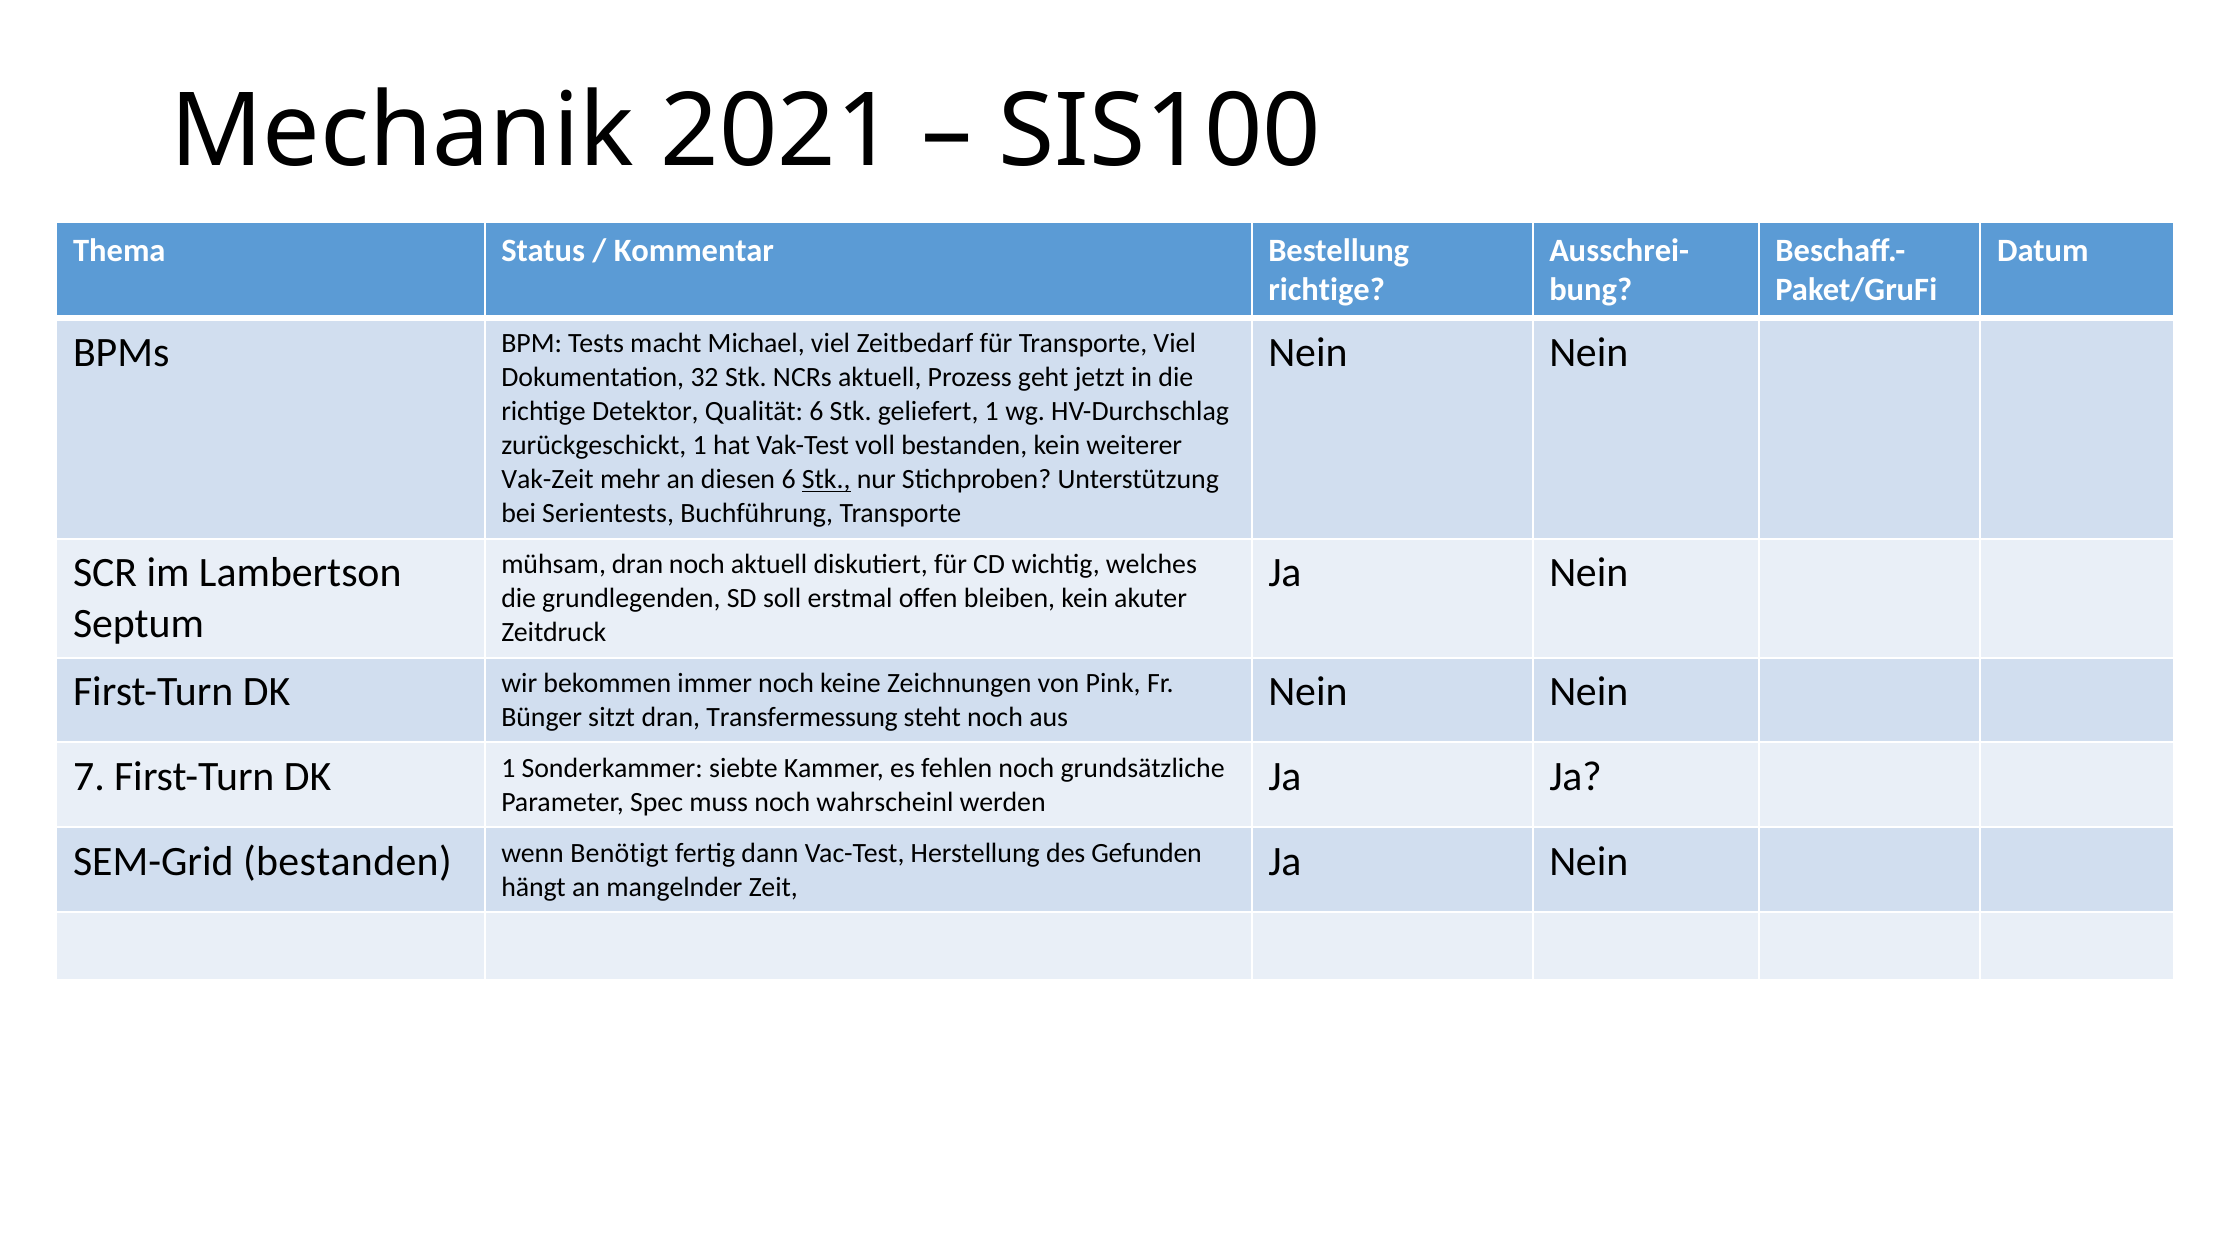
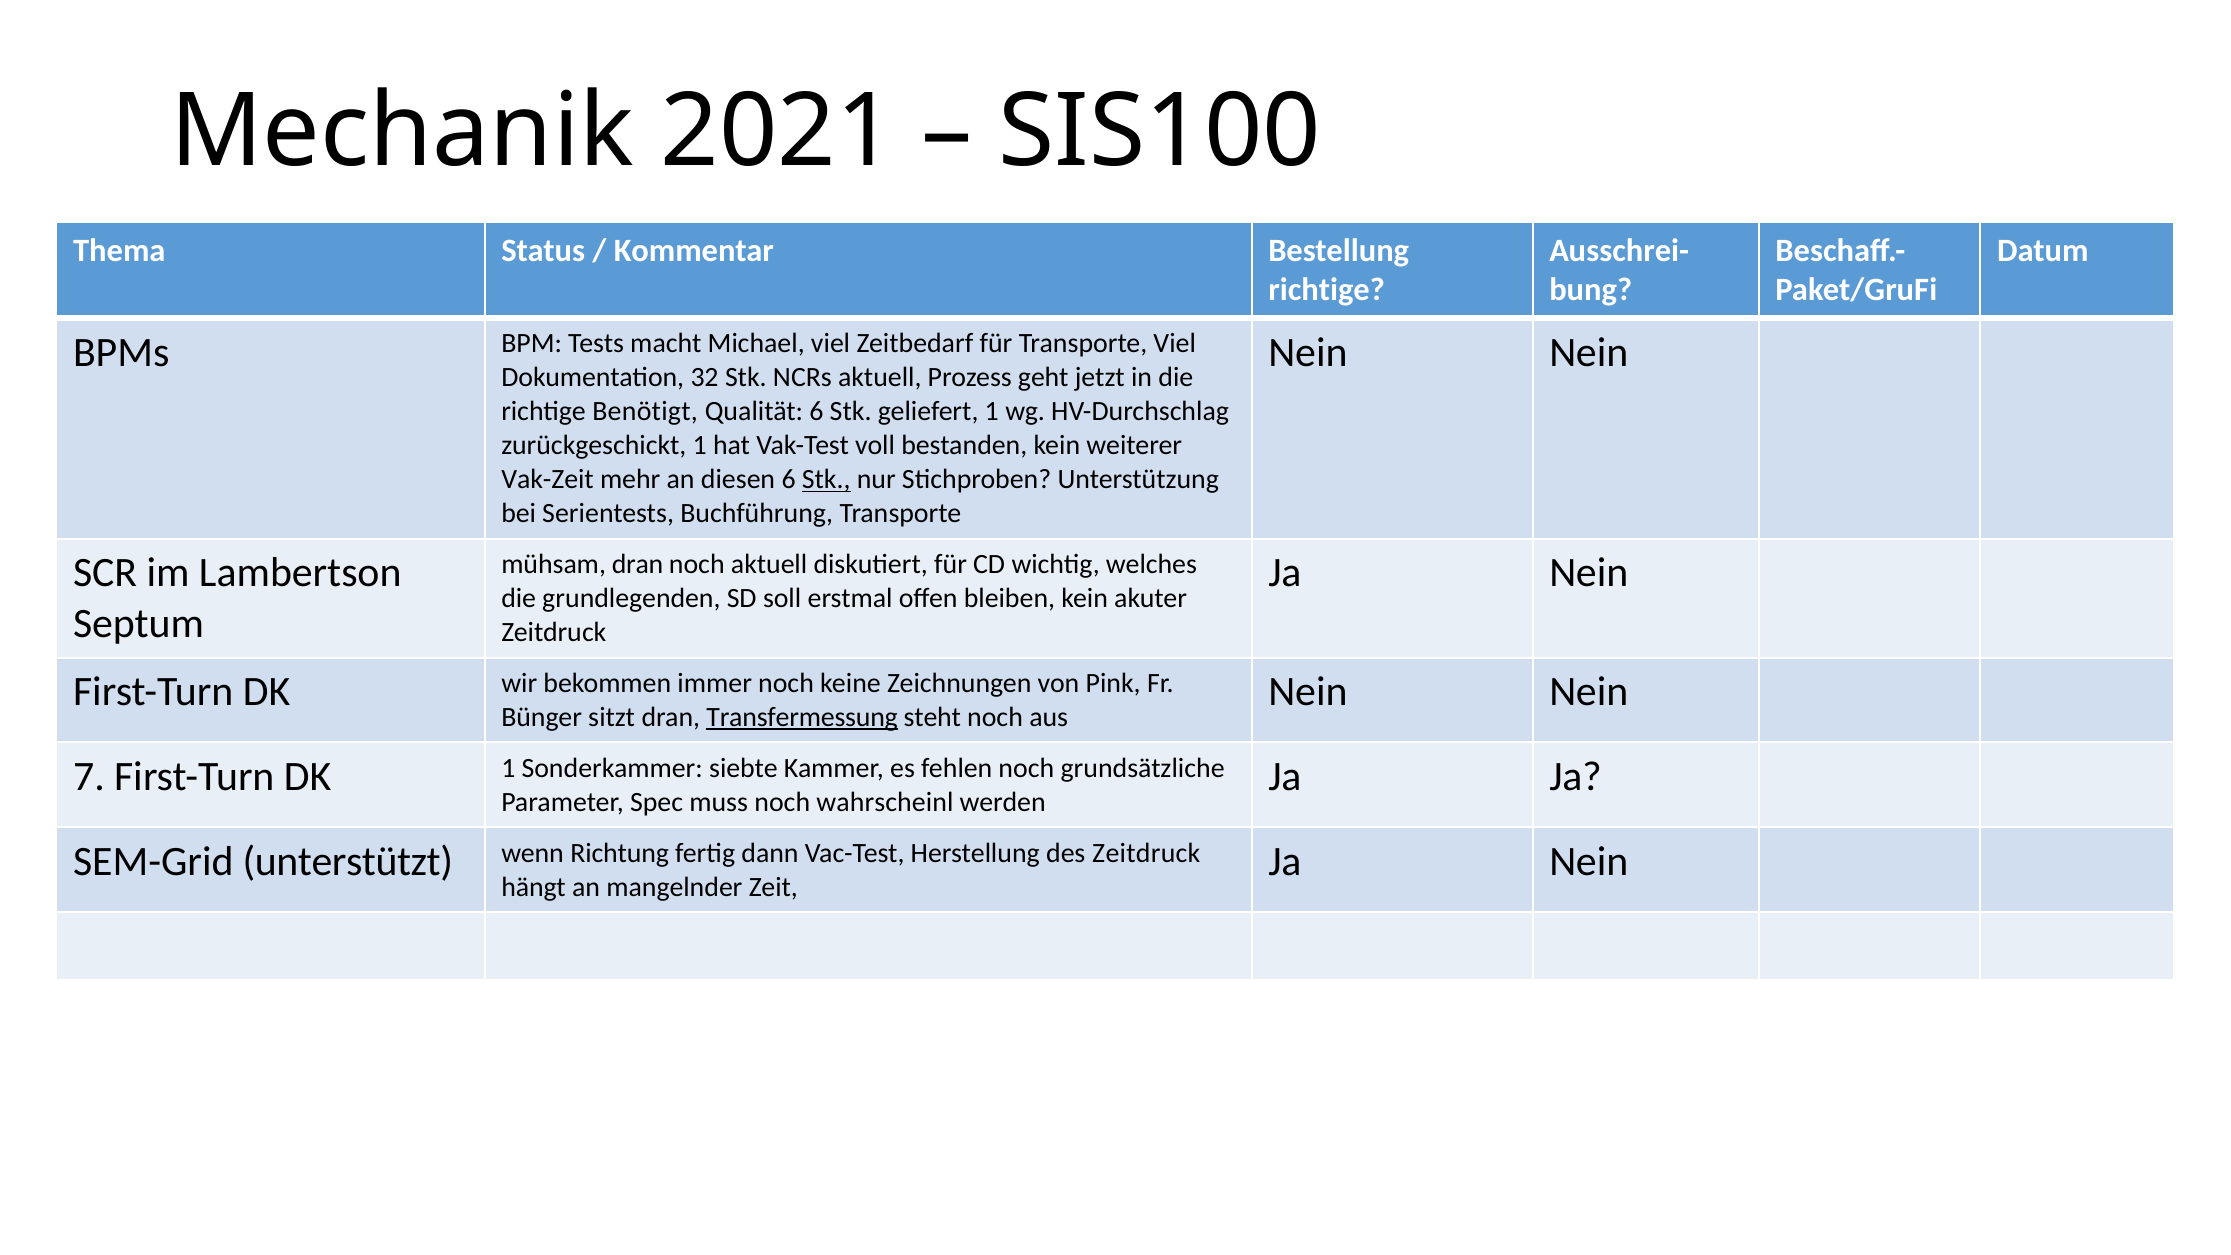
Detektor: Detektor -> Benötigt (645, 412)
Transfermessung underline: none -> present (802, 717)
SEM-Grid bestanden: bestanden -> unterstützt (348, 862)
Benötigt: Benötigt -> Richtung (620, 853)
des Gefunden: Gefunden -> Zeitdruck (1146, 853)
